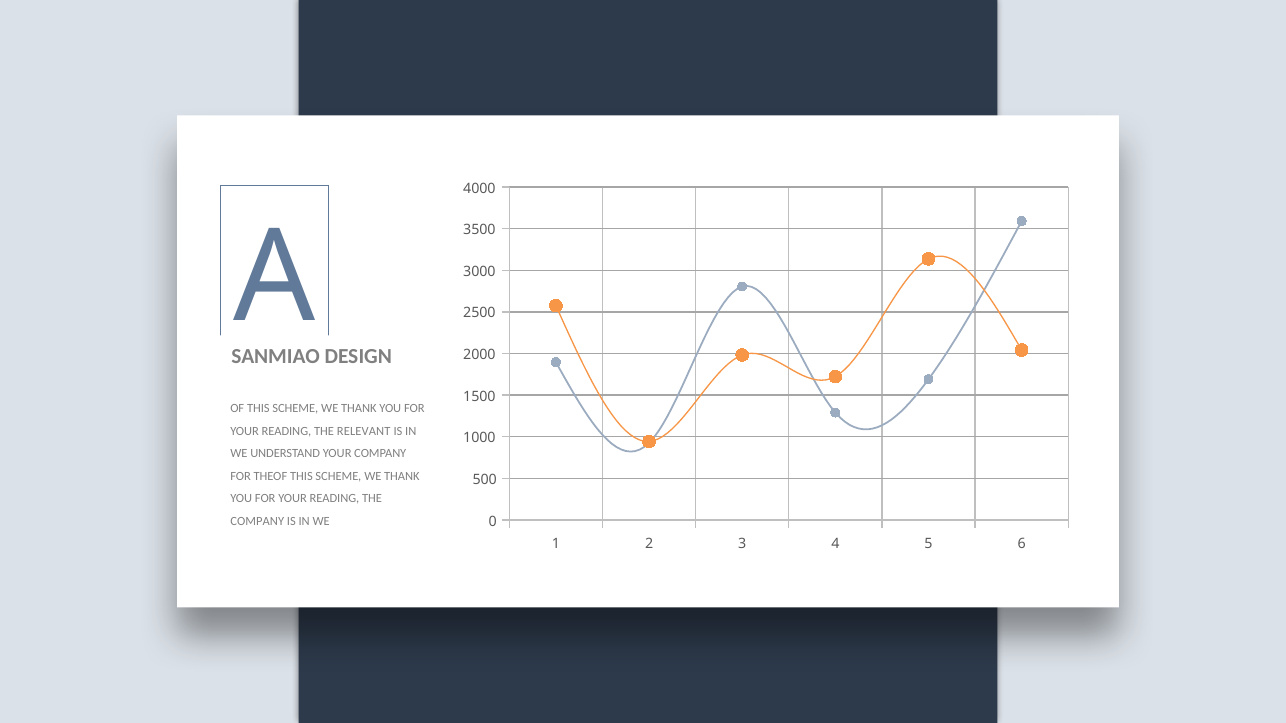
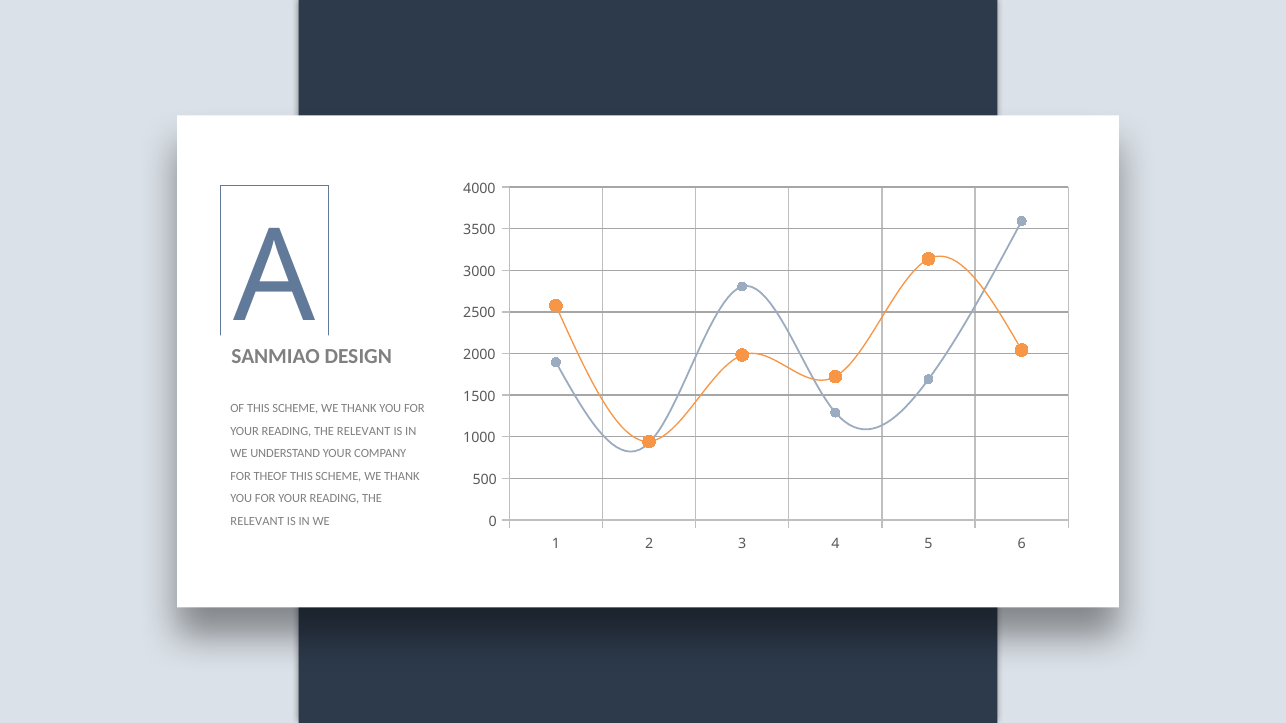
COMPANY: COMPANY -> RELEVANT (257, 521)
